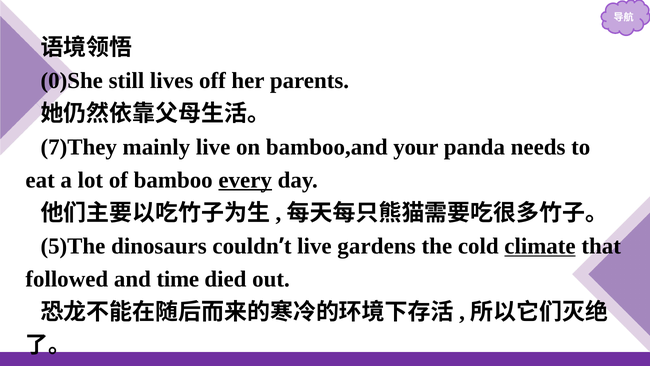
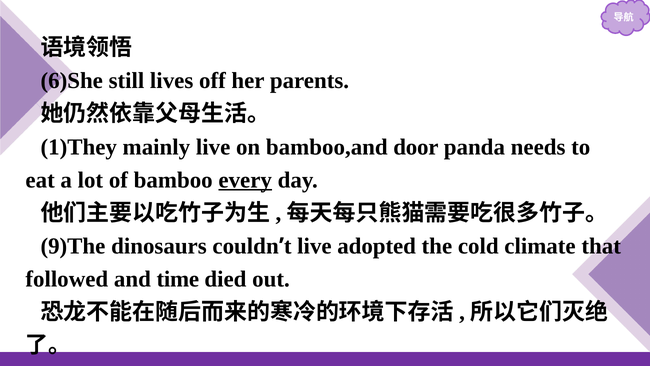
0)She: 0)She -> 6)She (72, 81)
7)They: 7)They -> 1)They (79, 147)
your: your -> door (416, 147)
5)The: 5)The -> 9)The (73, 246)
gardens: gardens -> adopted (377, 246)
climate underline: present -> none (540, 246)
